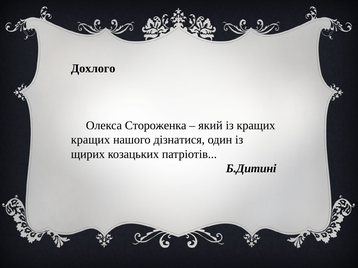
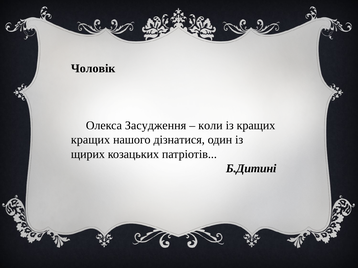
Дохлого: Дохлого -> Чоловік (93, 68)
Стороженка: Стороженка -> Засудження (156, 126)
який: який -> коли (210, 126)
